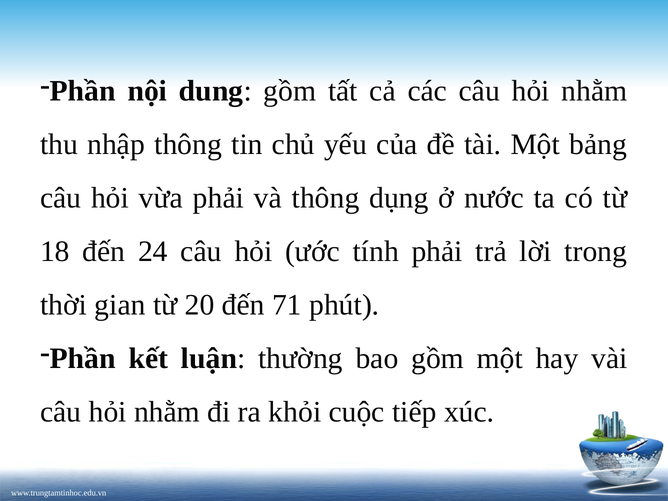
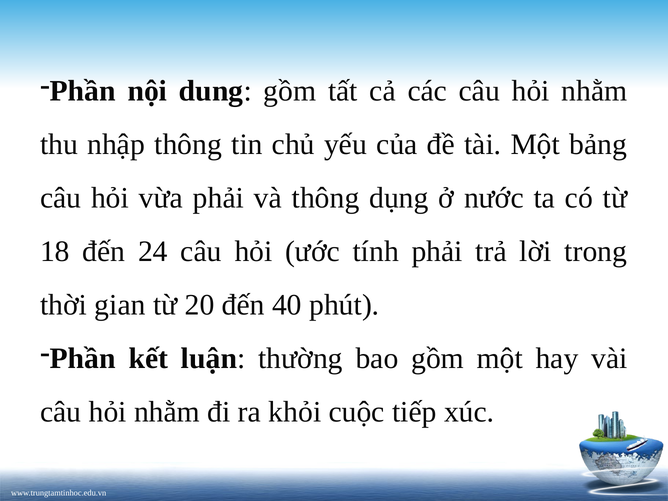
71: 71 -> 40 (287, 305)
